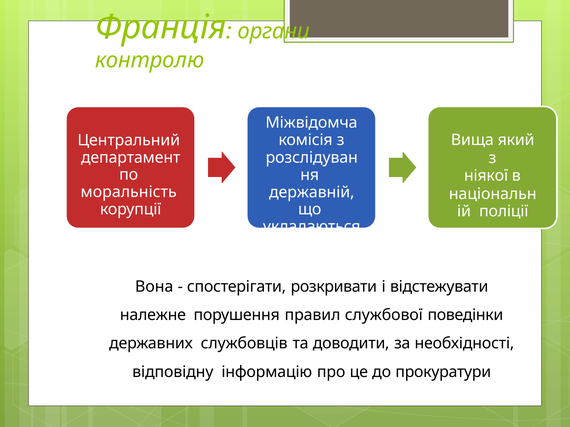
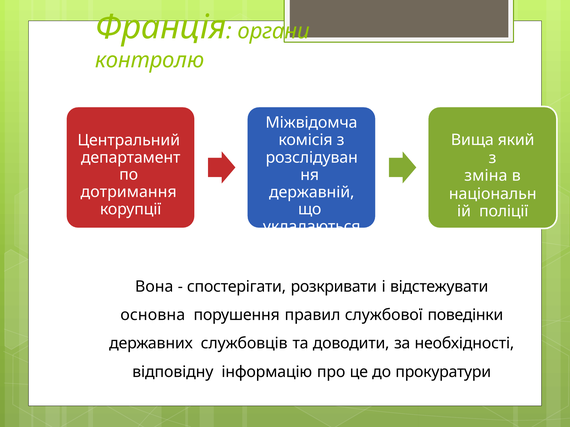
ніякої: ніякої -> зміна (486, 176)
моральність: моральність -> дотримання (129, 192)
належне: належне -> основна (153, 315)
